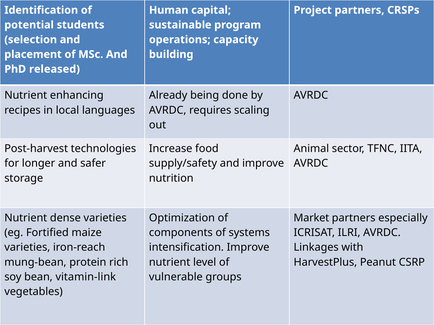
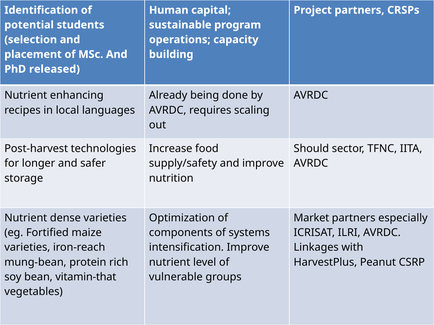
Animal: Animal -> Should (311, 149)
vitamin-link: vitamin-link -> vitamin-that (86, 277)
